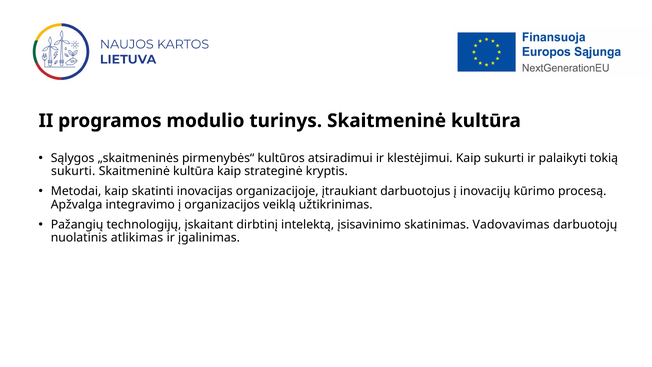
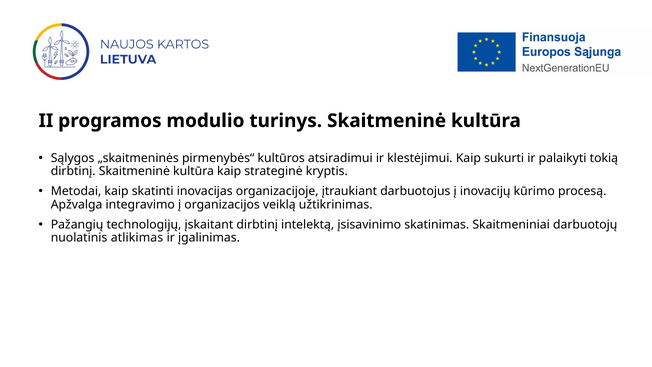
sukurti: sukurti -> dirbtinį (73, 171)
Vadovavimas: Vadovavimas -> Skaitmeniniai (511, 224)
